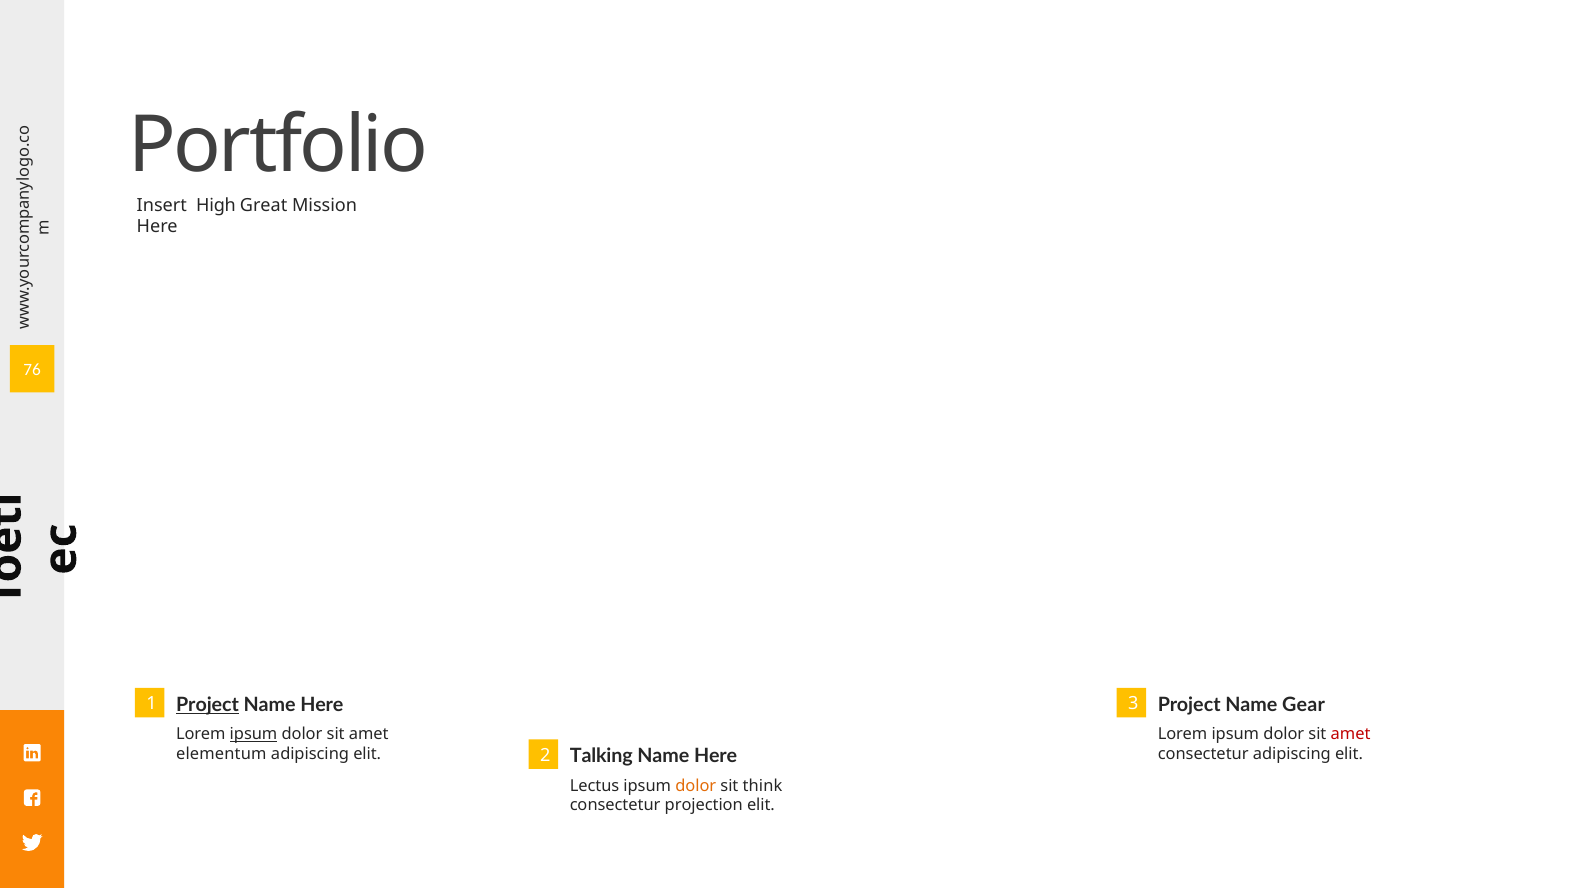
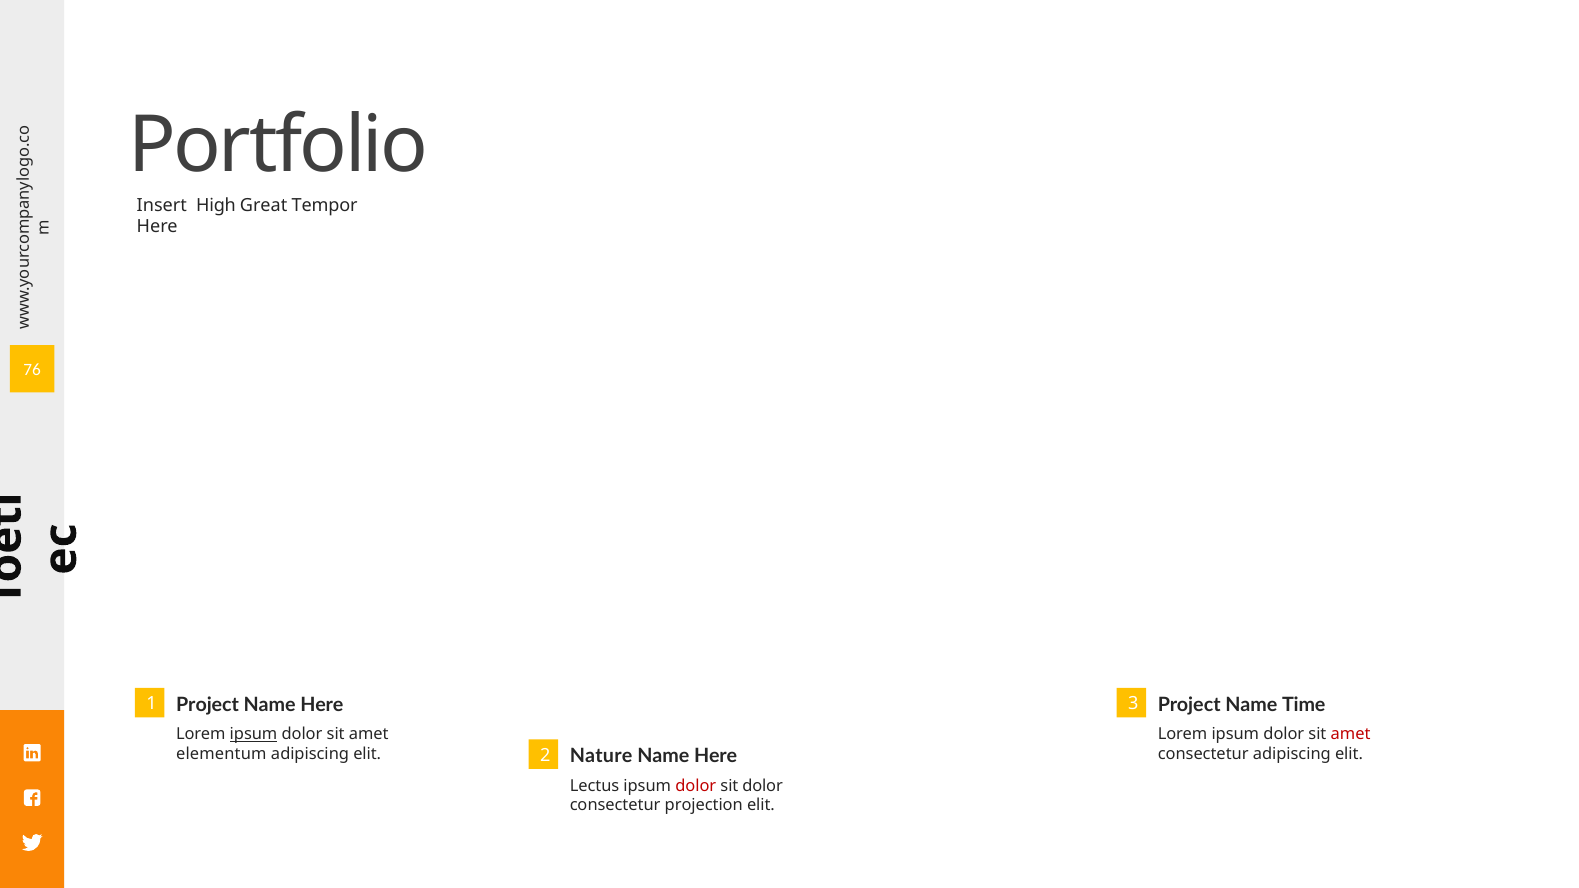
Mission: Mission -> Tempor (325, 205)
Project underline: present -> none (208, 705)
Gear: Gear -> Time (1304, 705)
Talking: Talking -> Nature (601, 757)
dolor colour: orange -> red (696, 786)
sit think: think -> dolor (763, 786)
